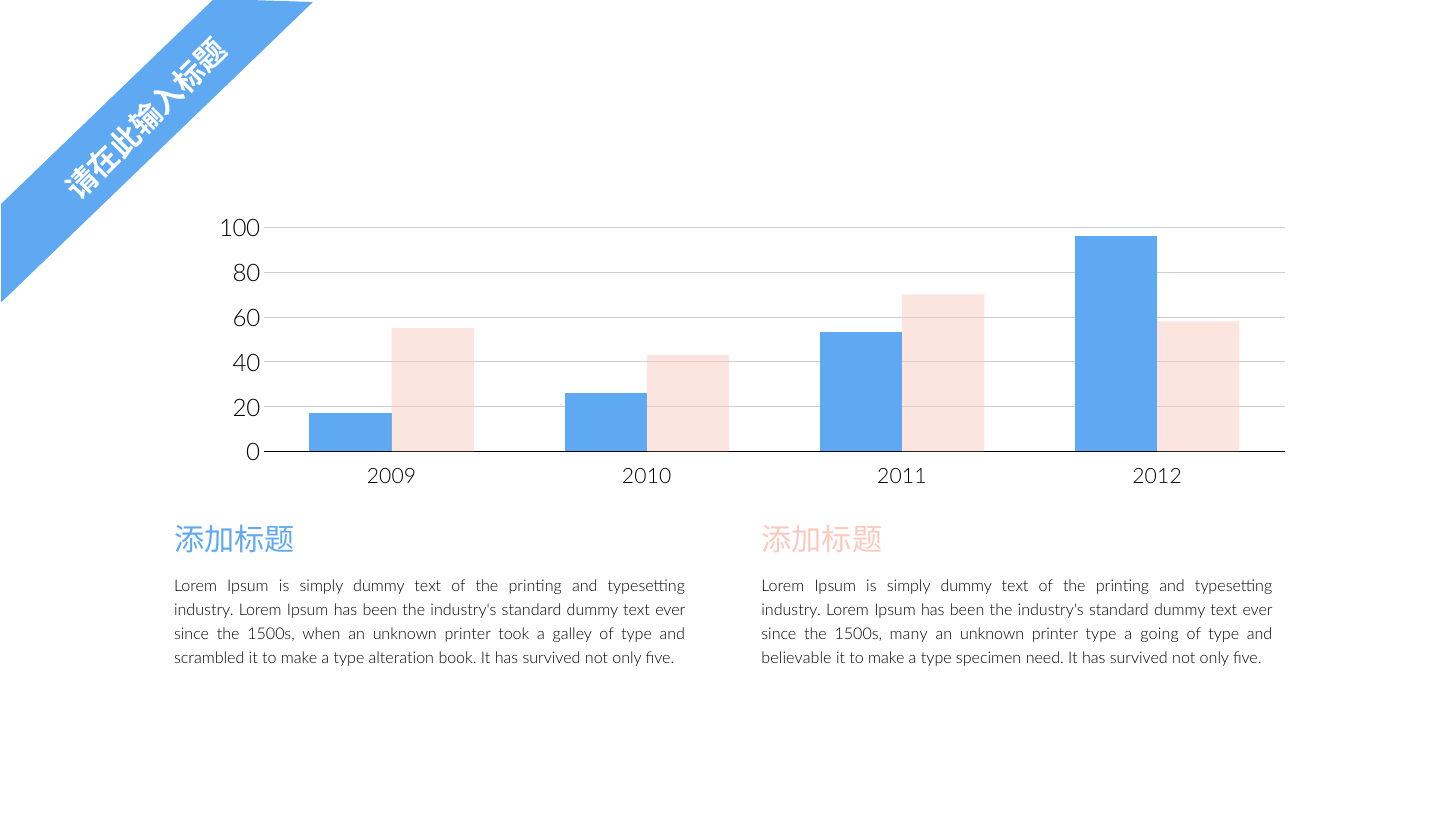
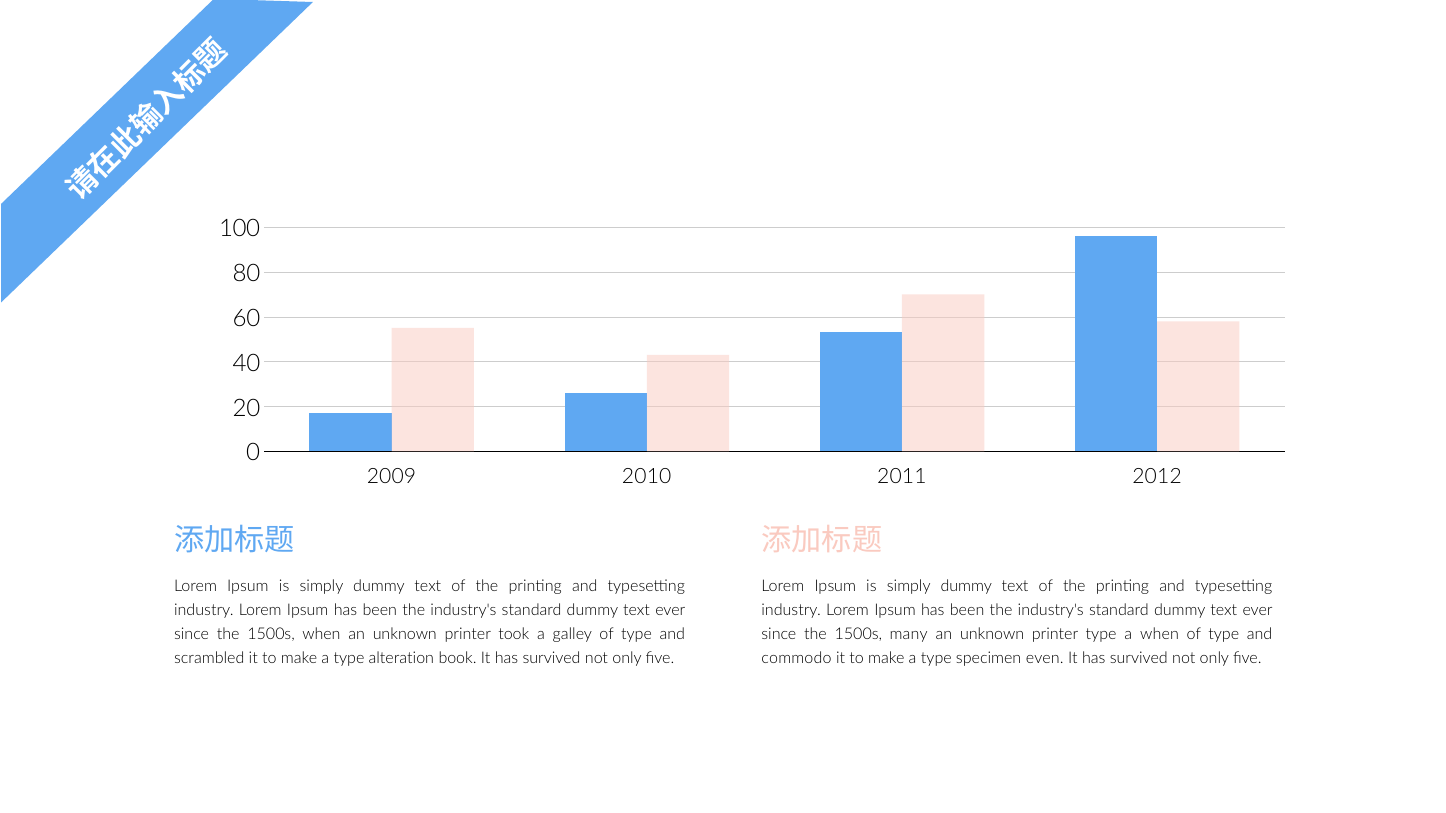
a going: going -> when (1160, 634)
believable: believable -> commodo (797, 658)
need: need -> even (1045, 658)
